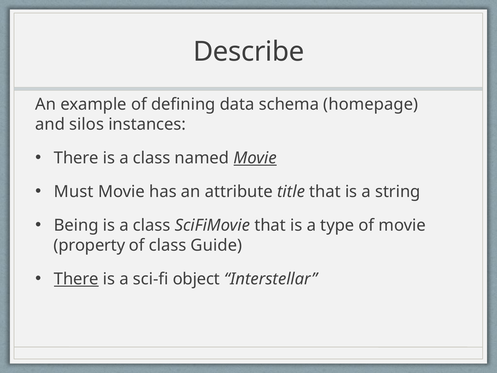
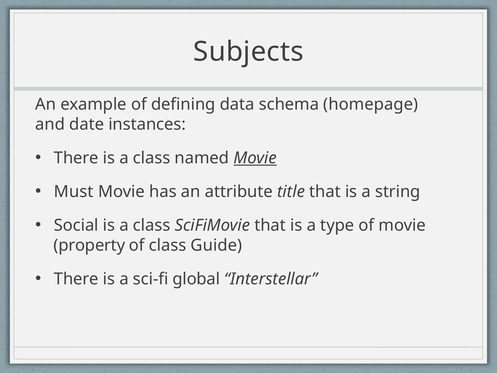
Describe: Describe -> Subjects (248, 52)
silos: silos -> date (87, 124)
Being: Being -> Social (76, 225)
There underline: present -> none (76, 279)
object: object -> global (196, 279)
